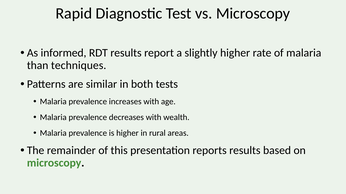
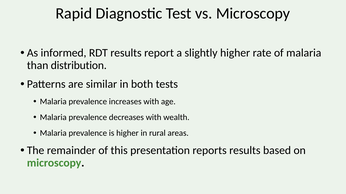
techniques: techniques -> distribution (79, 66)
